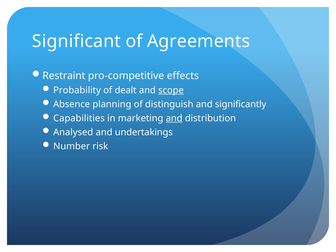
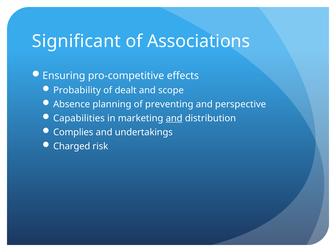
Agreements: Agreements -> Associations (199, 41)
Restraint: Restraint -> Ensuring (64, 76)
scope underline: present -> none (171, 90)
distinguish: distinguish -> preventing (169, 104)
significantly: significantly -> perspective (241, 104)
Analysed: Analysed -> Complies (73, 132)
Number: Number -> Charged (72, 146)
